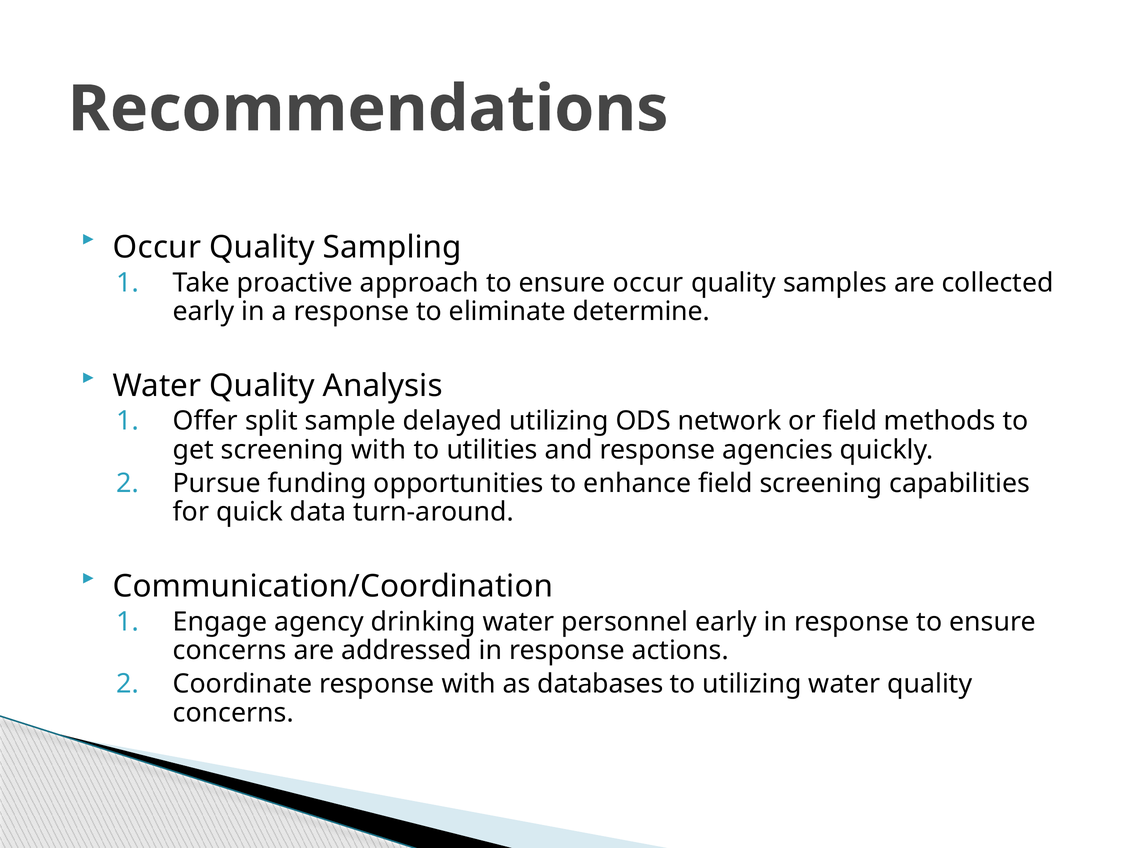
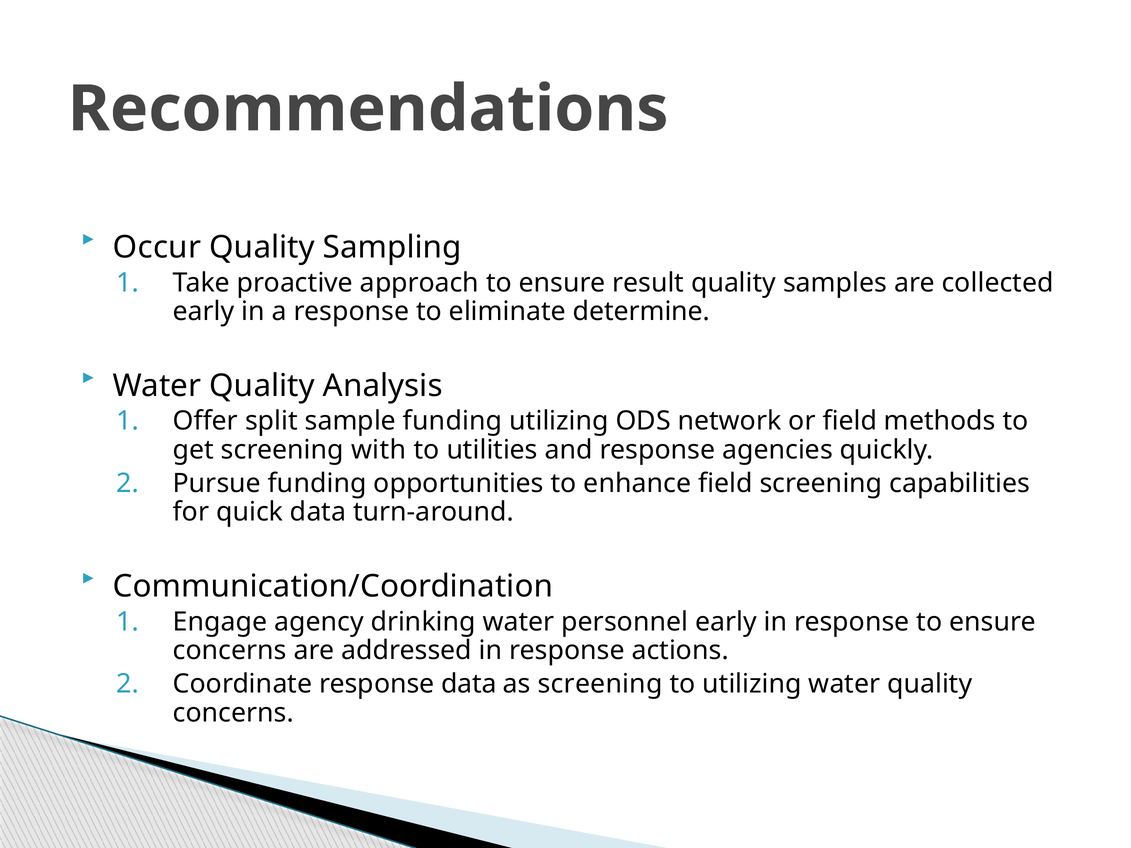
ensure occur: occur -> result (648, 283)
sample delayed: delayed -> funding (453, 421)
response with: with -> data (469, 684)
as databases: databases -> screening (600, 684)
